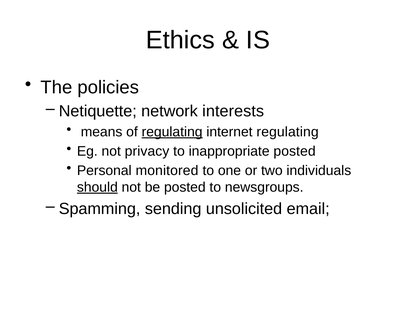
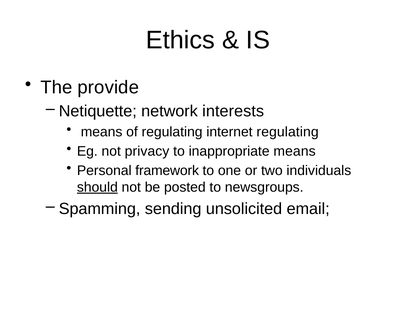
policies: policies -> provide (108, 87)
regulating underline: present -> none (172, 132)
inappropriate posted: posted -> means (295, 151)
monitored: monitored -> framework (167, 171)
